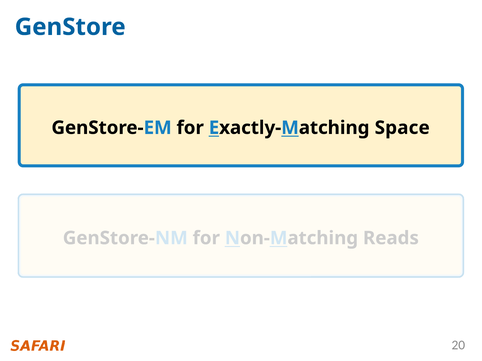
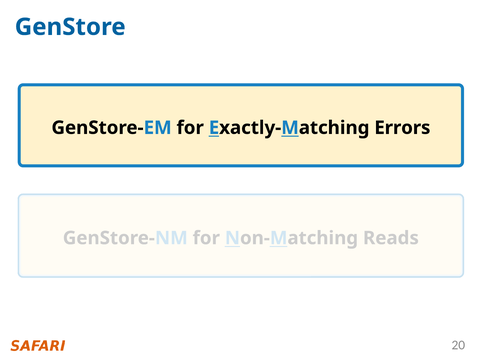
Space: Space -> Errors (402, 128)
